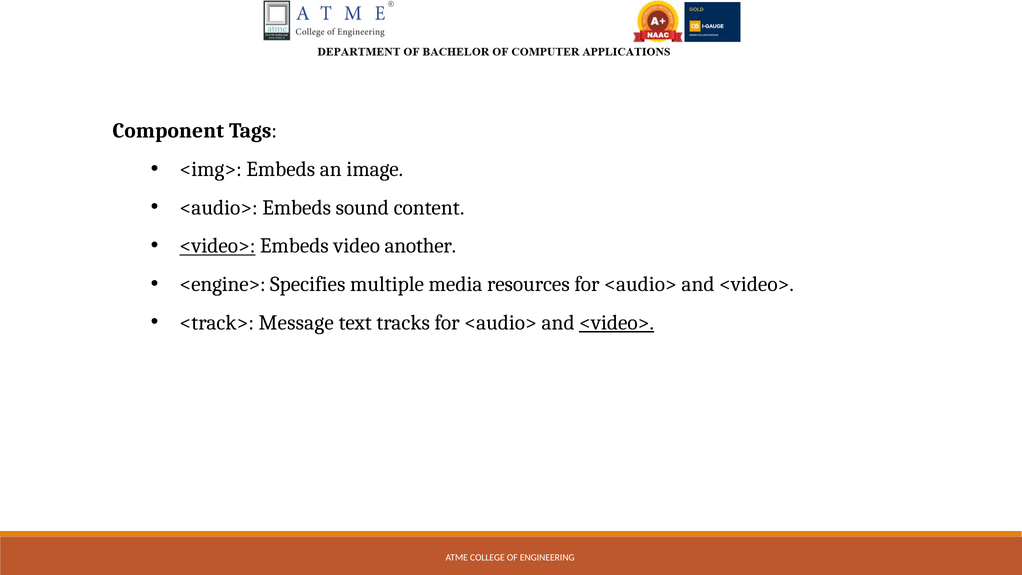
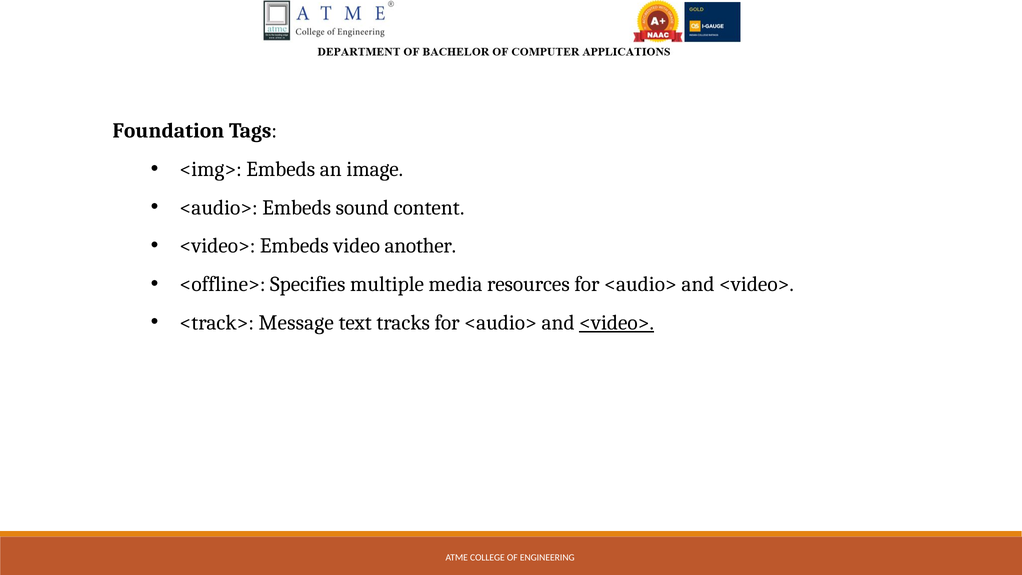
Component: Component -> Foundation (168, 131)
<video> underline: present -> none (218, 246)
<engine>: <engine> -> <offline> (223, 284)
